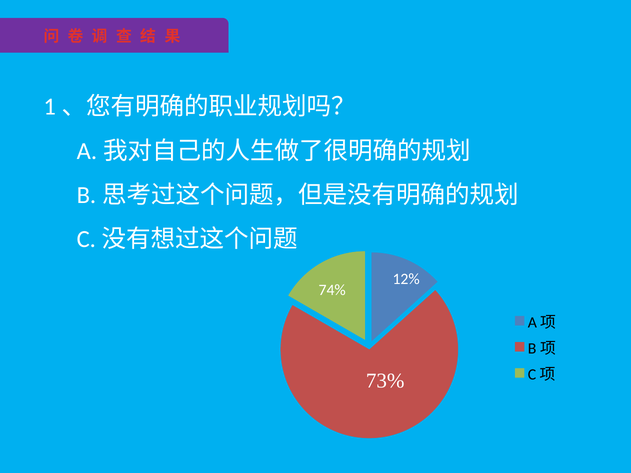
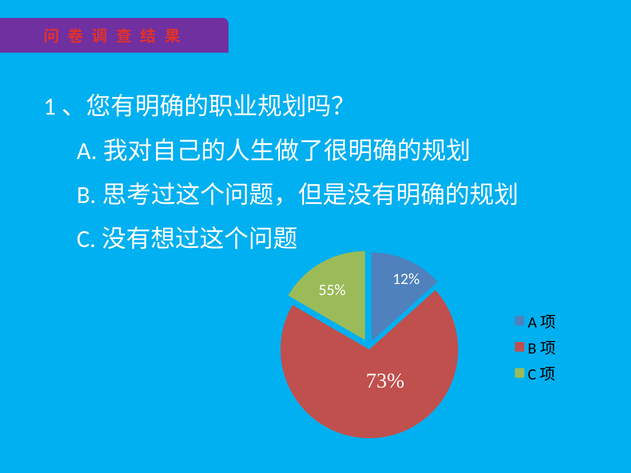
74%: 74% -> 55% (332, 290)
